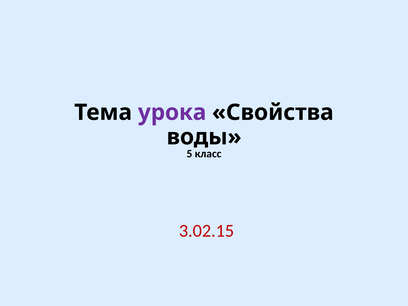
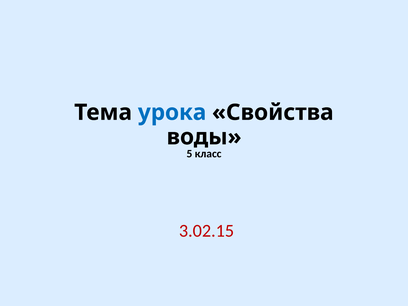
урока colour: purple -> blue (172, 112)
